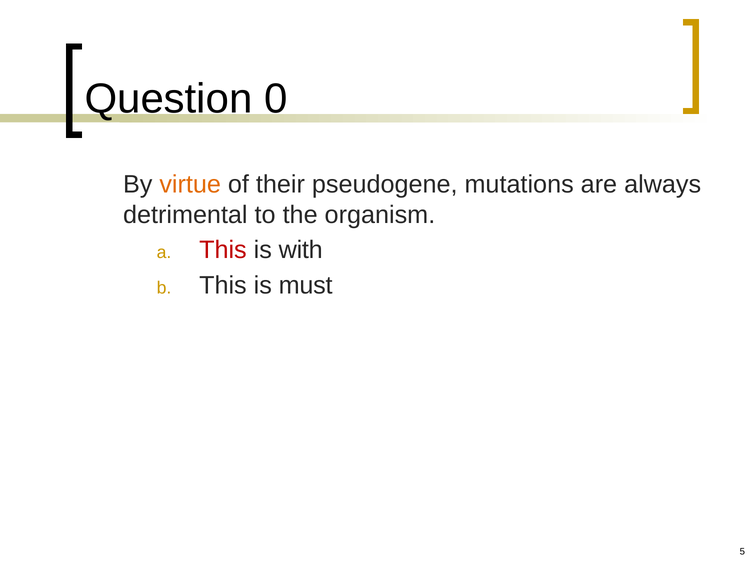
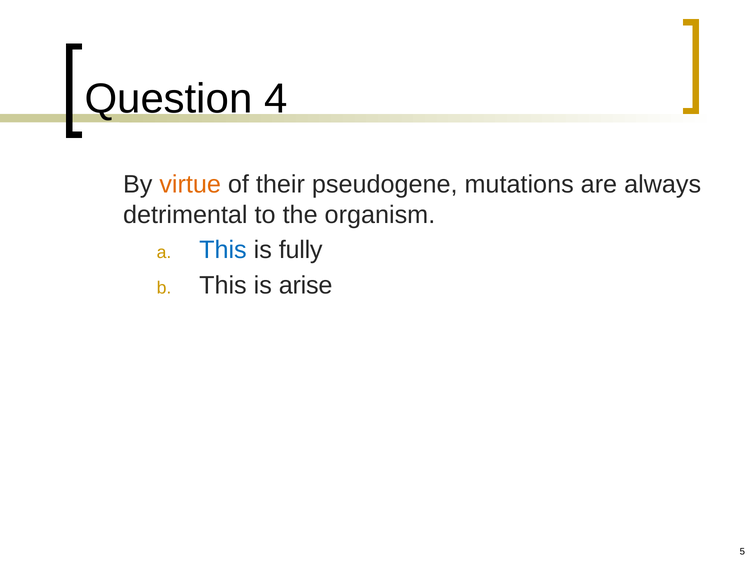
0: 0 -> 4 (276, 99)
This colour: red -> blue (223, 250)
with: with -> fully (301, 250)
must: must -> arise (306, 285)
